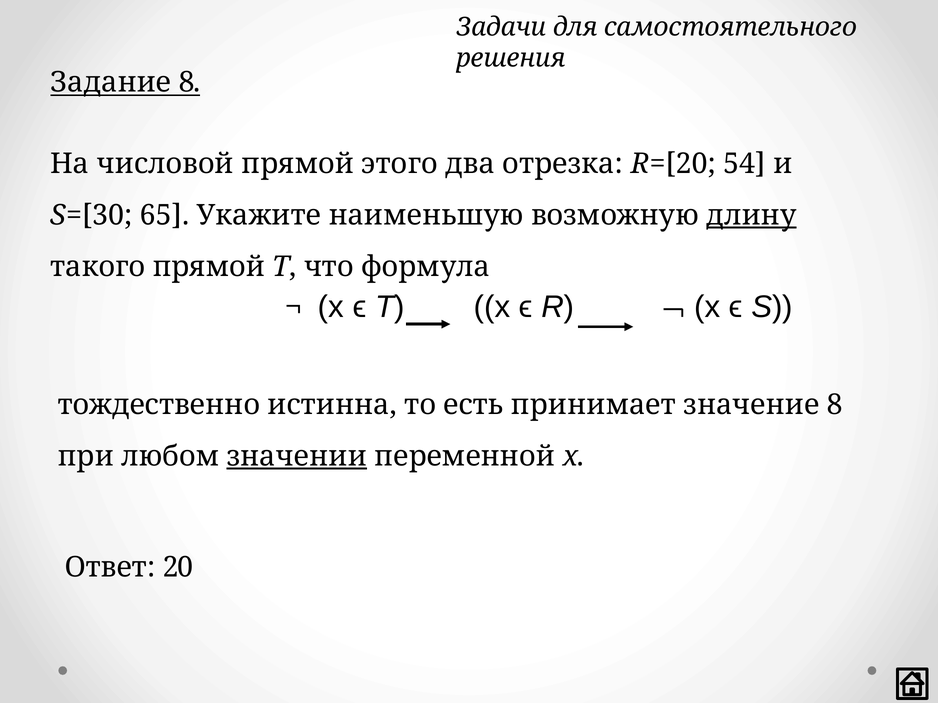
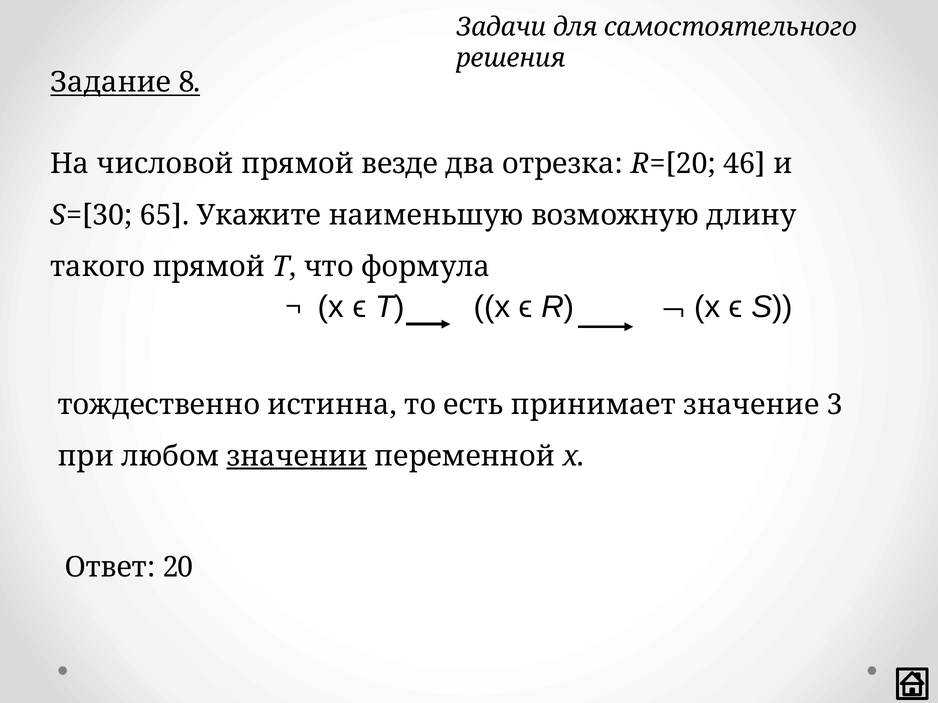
этого: этого -> везде (400, 164)
54: 54 -> 46 (745, 164)
длину underline: present -> none (751, 215)
значение 8: 8 -> 3 (835, 405)
